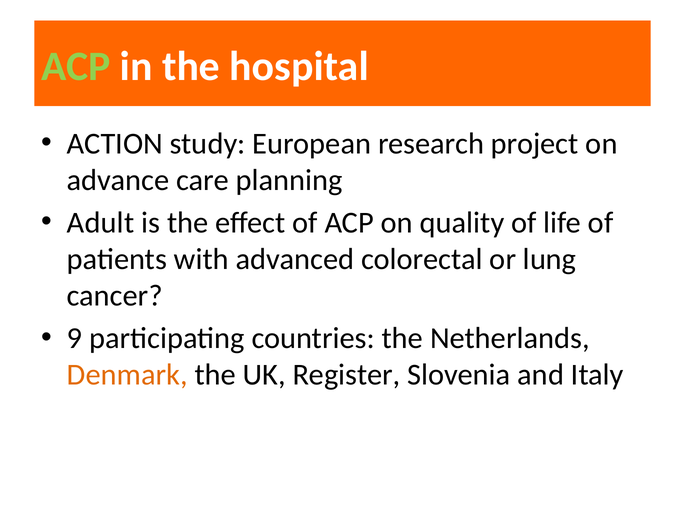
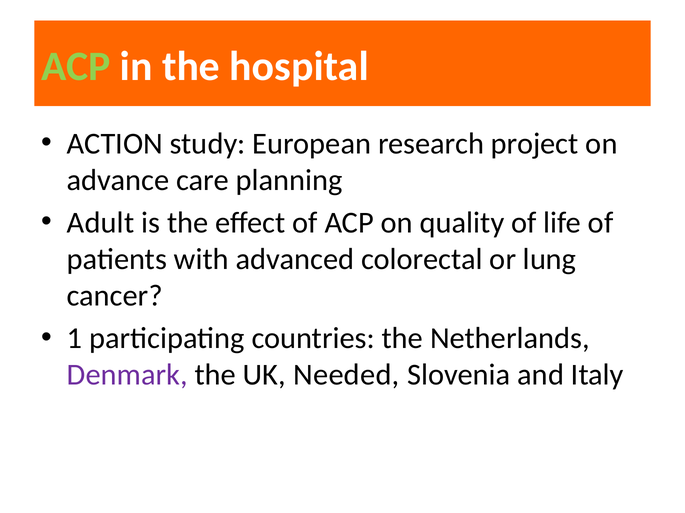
9: 9 -> 1 (75, 339)
Denmark colour: orange -> purple (127, 375)
Register: Register -> Needed (346, 375)
